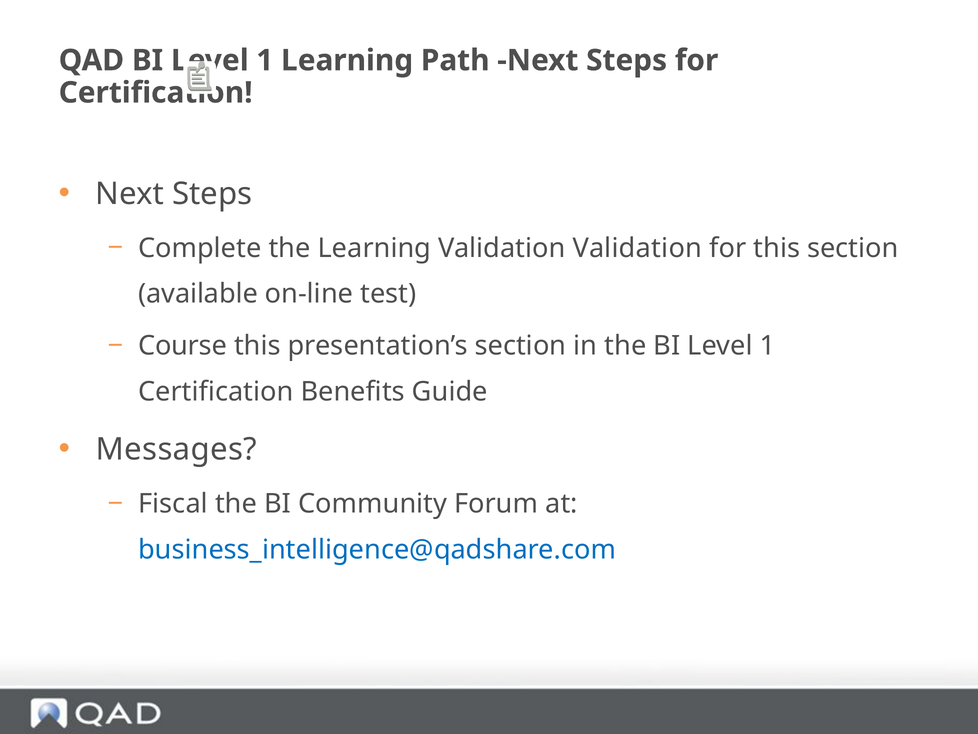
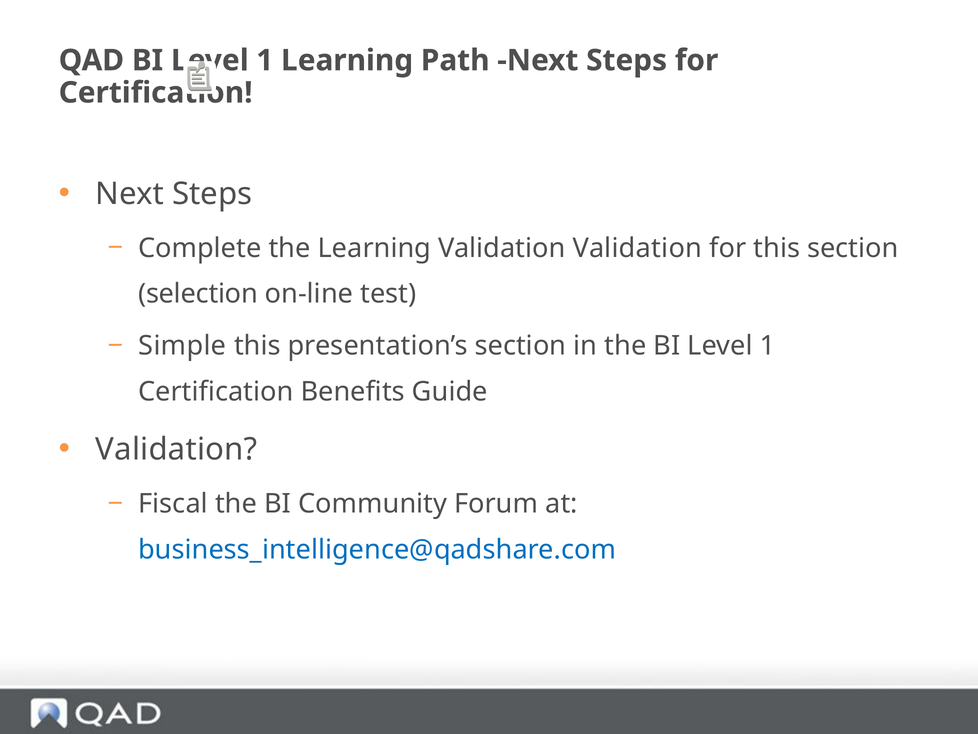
available: available -> selection (198, 294)
Course: Course -> Simple (182, 346)
Messages: Messages -> Validation (176, 449)
